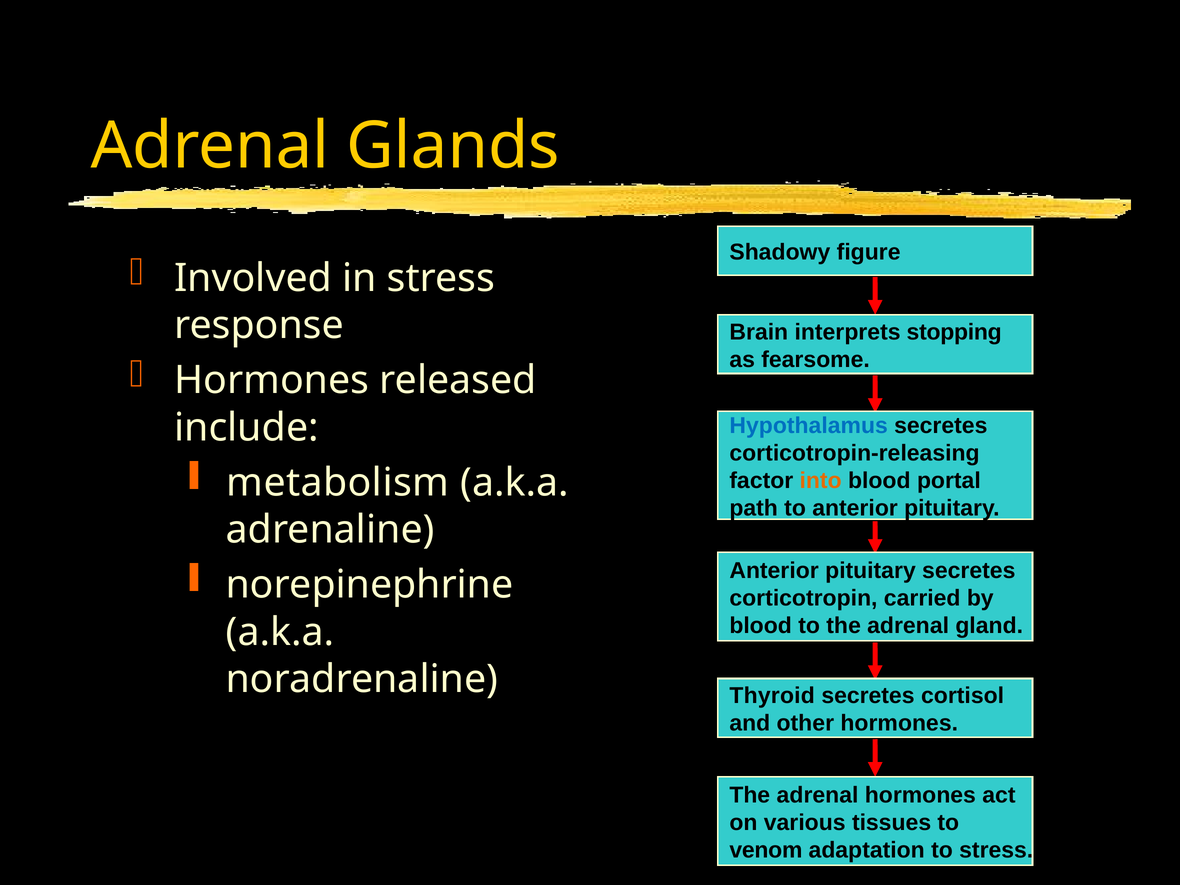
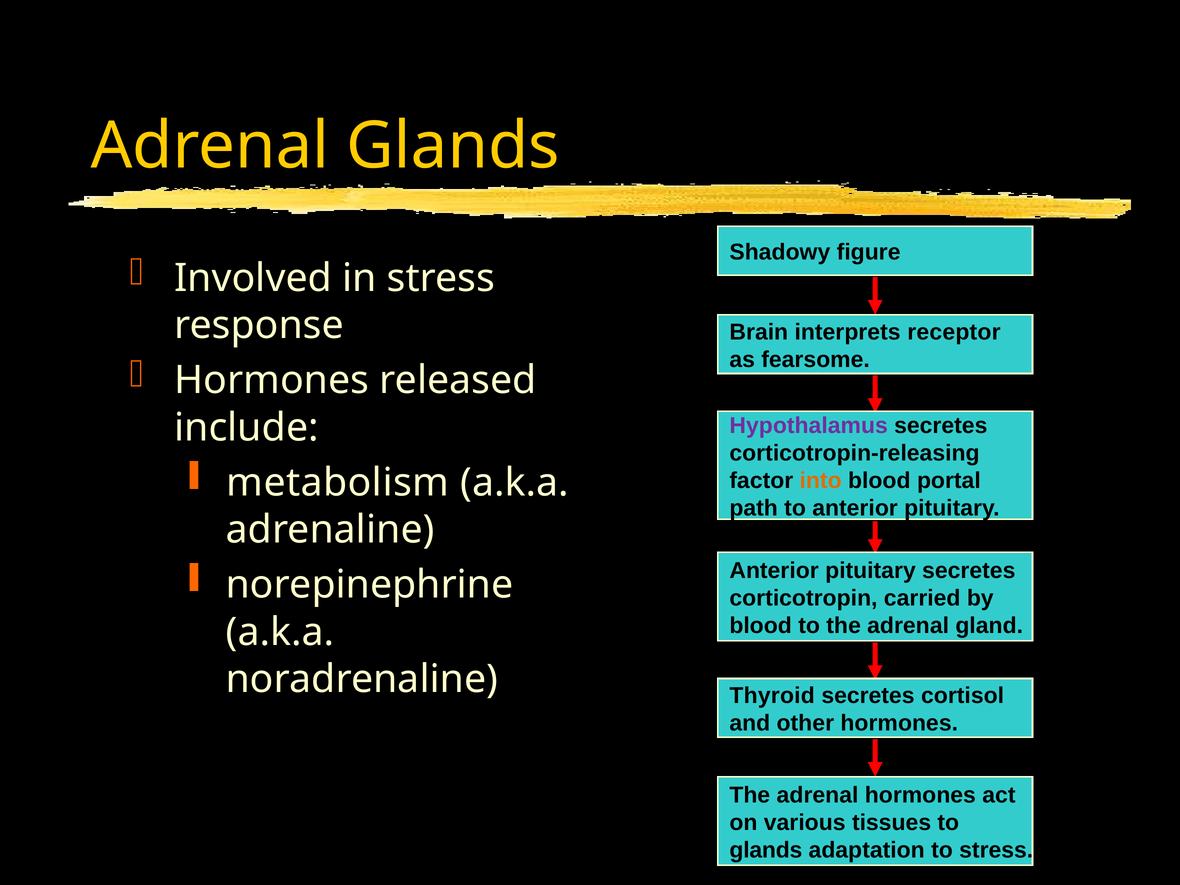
stopping: stopping -> receptor (954, 332)
Hypothalamus colour: blue -> purple (809, 426)
venom: venom -> glands (766, 850)
